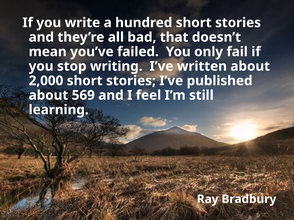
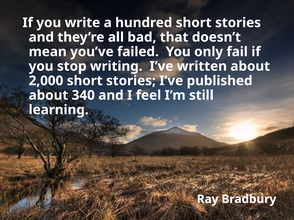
569: 569 -> 340 (83, 95)
